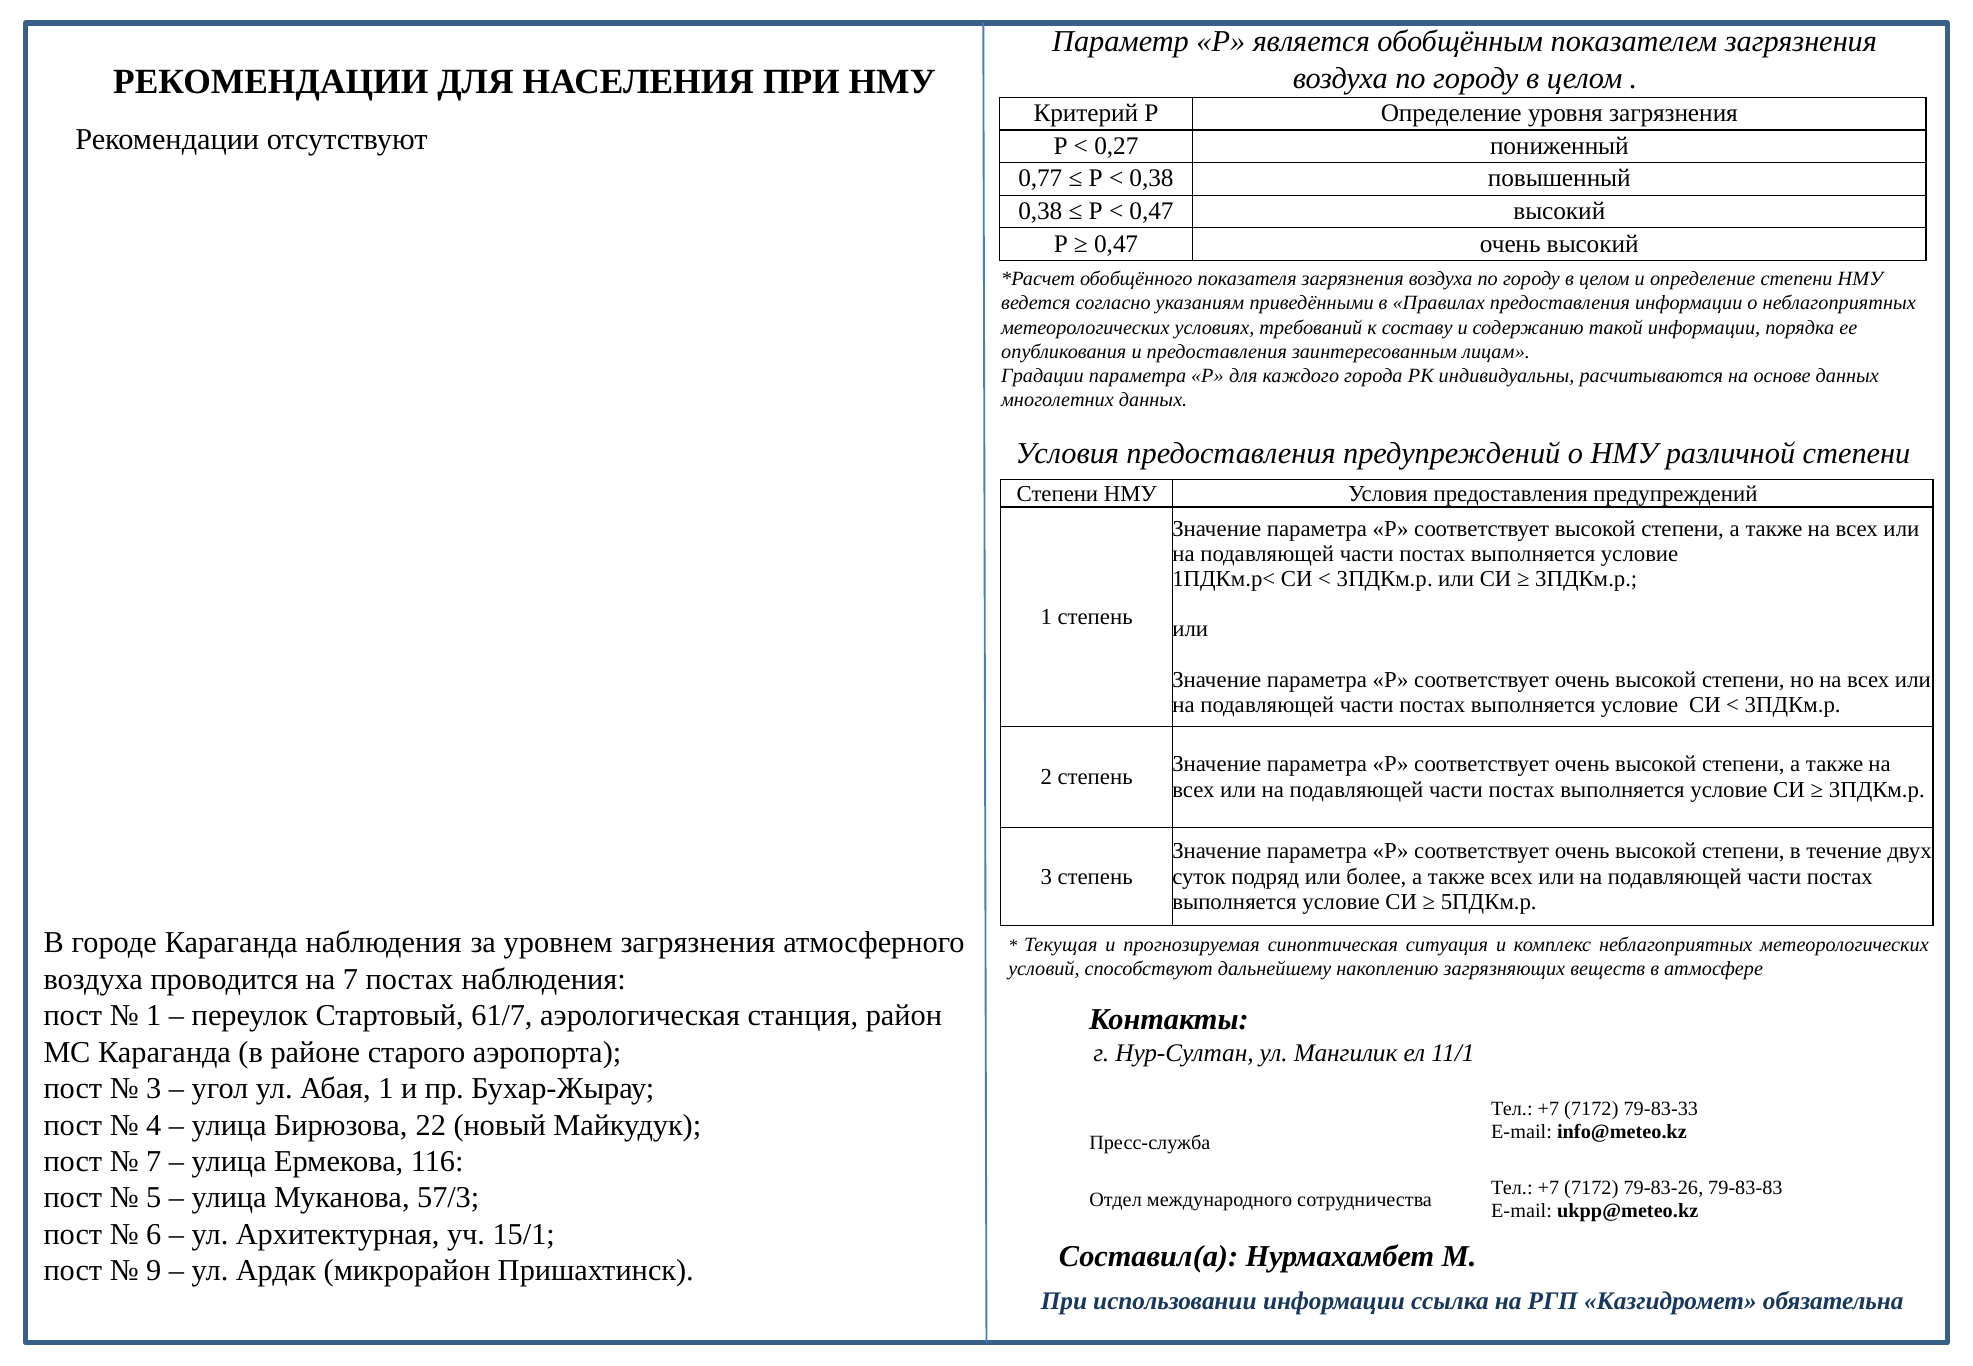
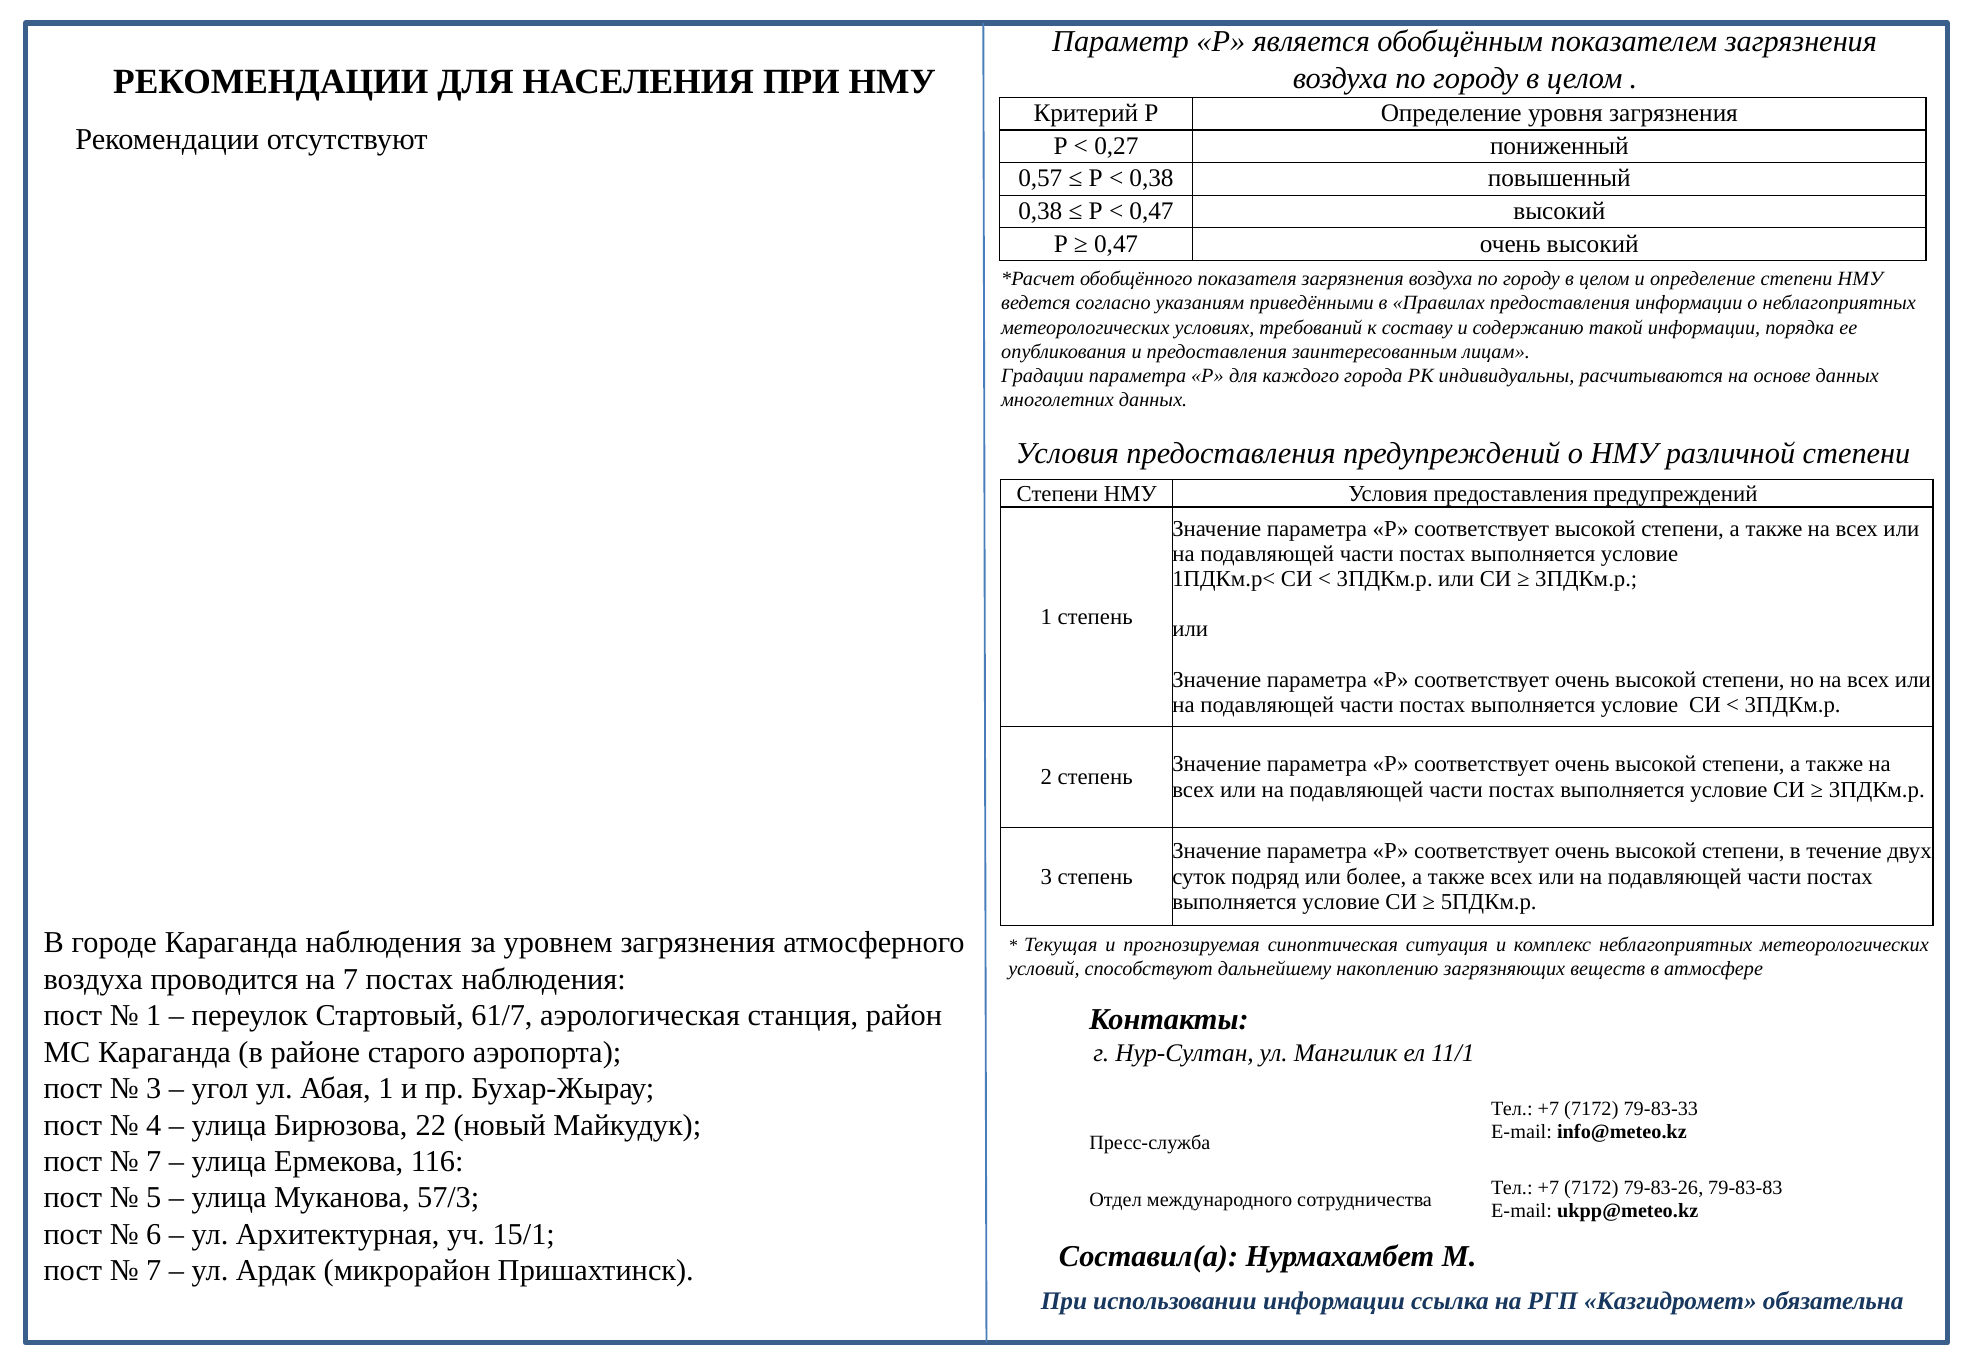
0,77: 0,77 -> 0,57 (1040, 179)
9: 9 -> 7 (154, 1271)
